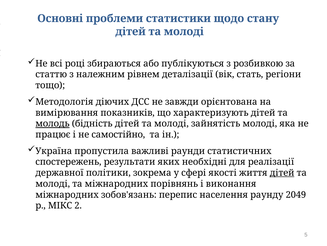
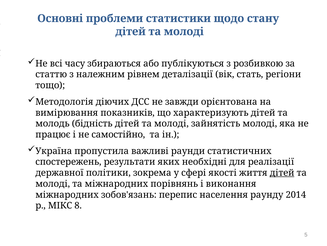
році: році -> часу (75, 63)
молодь underline: present -> none (52, 123)
2049: 2049 -> 2014 (296, 194)
2: 2 -> 8 (78, 205)
